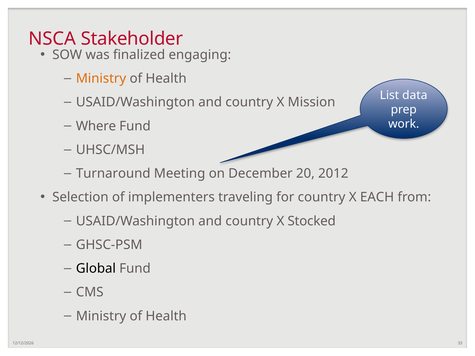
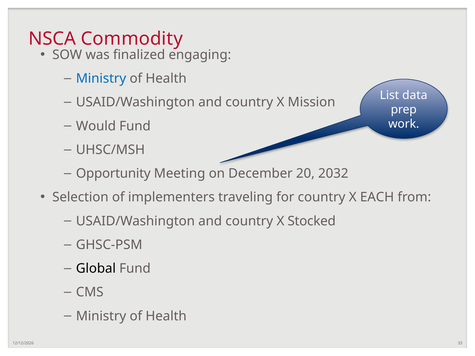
Stakeholder: Stakeholder -> Commodity (132, 39)
Ministry colour: orange -> blue (101, 79)
Where: Where -> Would (96, 126)
Turnaround: Turnaround -> Opportunity (113, 174)
2012: 2012 -> 2032 (333, 174)
